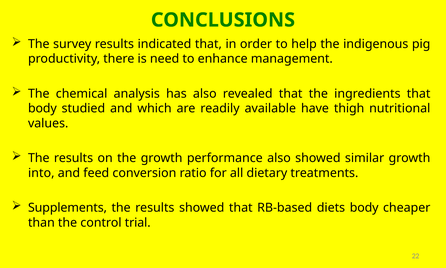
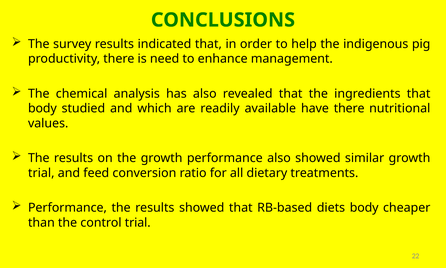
have thigh: thigh -> there (349, 108)
into: into -> trial (41, 173)
Supplements: Supplements -> Performance (67, 207)
